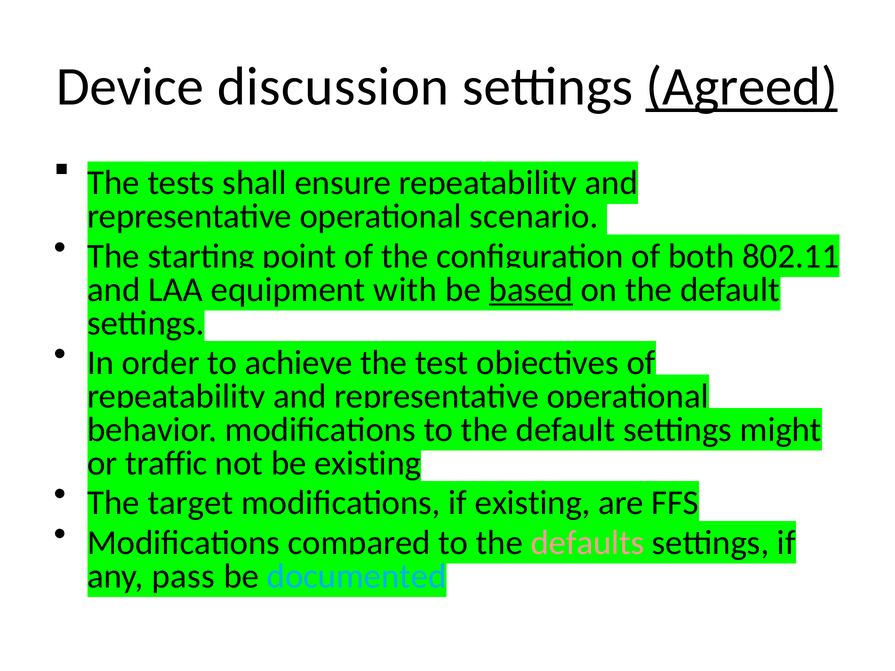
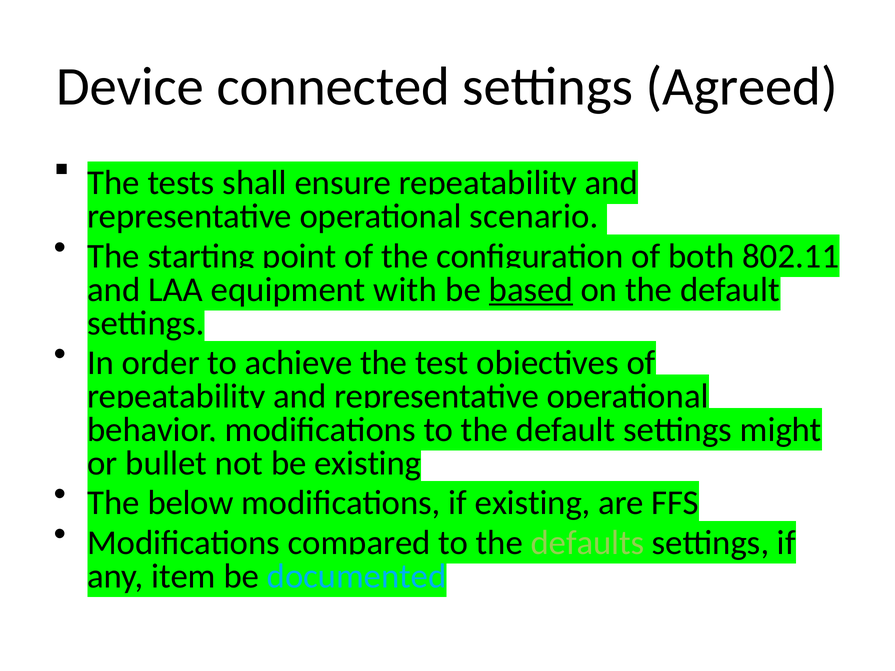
discussion: discussion -> connected (333, 87)
Agreed underline: present -> none (742, 87)
traffic: traffic -> bullet (166, 463)
target: target -> below (190, 503)
defaults colour: pink -> light green (587, 543)
pass: pass -> item (183, 576)
